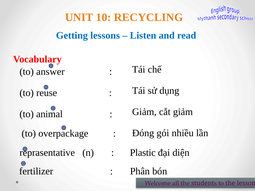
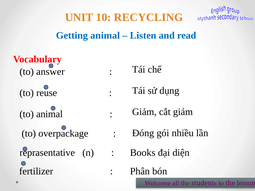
Getting lessons: lessons -> animal (105, 36)
Plastic: Plastic -> Books (143, 153)
